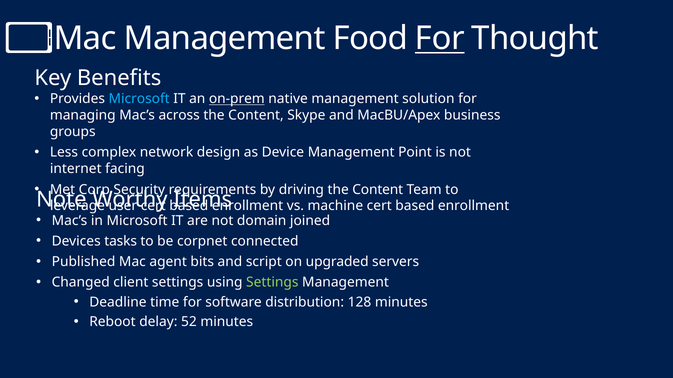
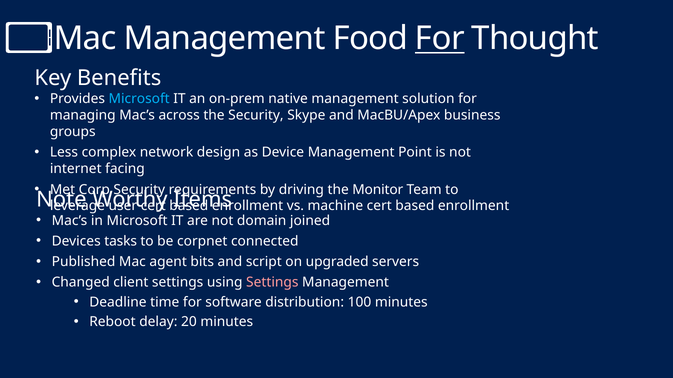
on-prem underline: present -> none (237, 99)
across the Content: Content -> Security (256, 116)
driving the Content: Content -> Monitor (378, 190)
Settings colour: light green -> pink (272, 283)
128: 128 -> 100 (360, 303)
52: 52 -> 20 (189, 322)
